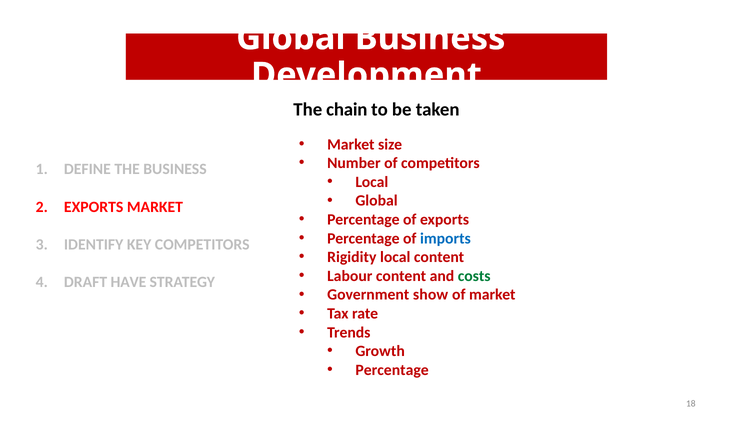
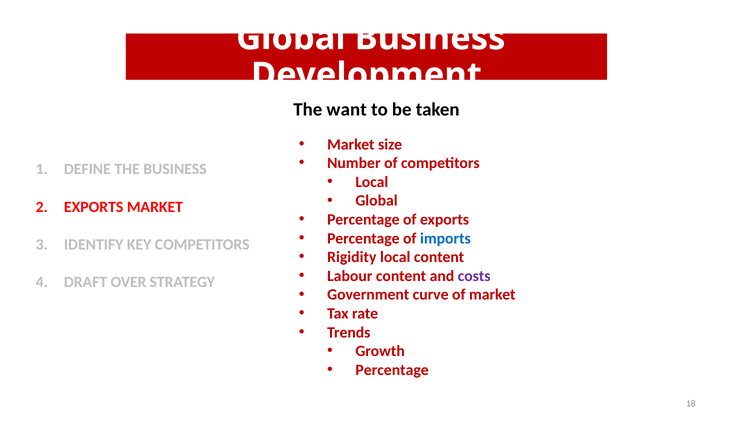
chain: chain -> want (347, 110)
costs colour: green -> purple (474, 276)
HAVE: HAVE -> OVER (128, 282)
show: show -> curve (431, 295)
